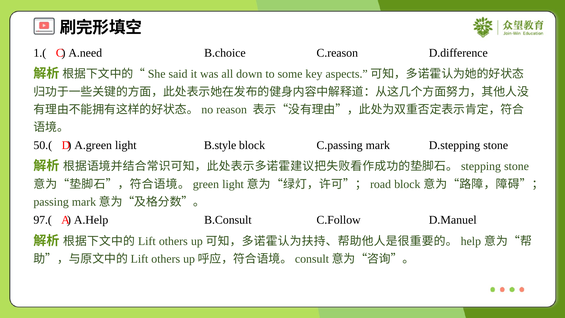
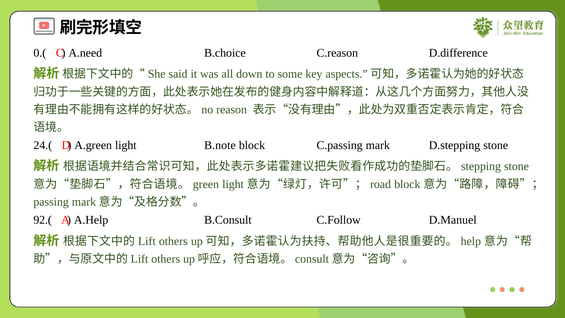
1.(: 1.( -> 0.( (40, 53)
50.(: 50.( -> 24.( (43, 145)
B.style: B.style -> B.note (220, 145)
97.(: 97.( -> 92.( (43, 220)
